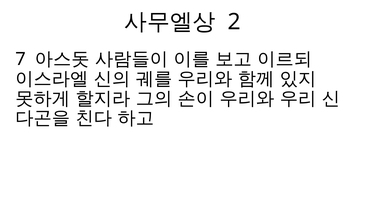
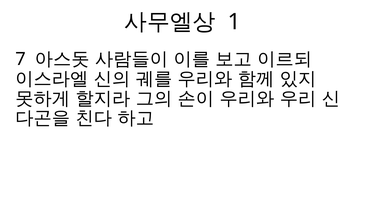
2: 2 -> 1 (234, 22)
